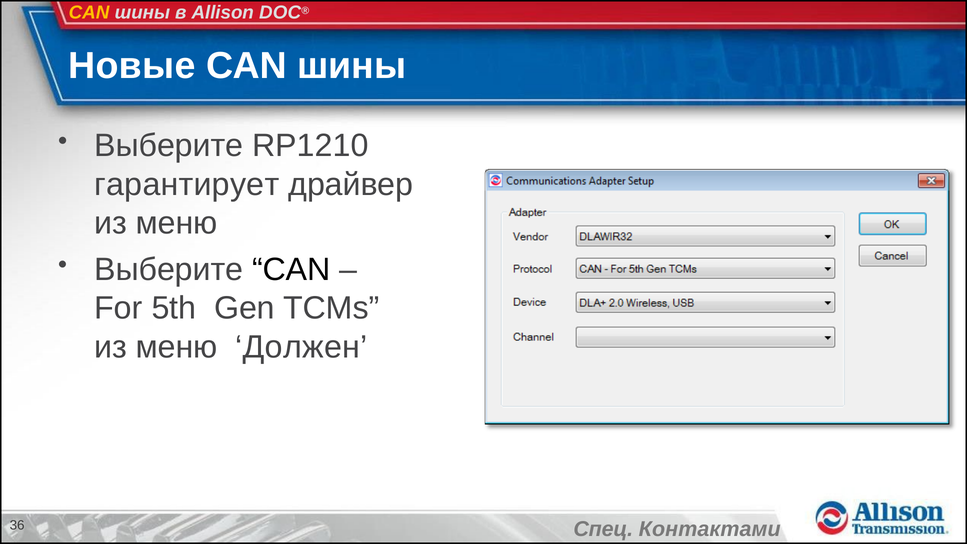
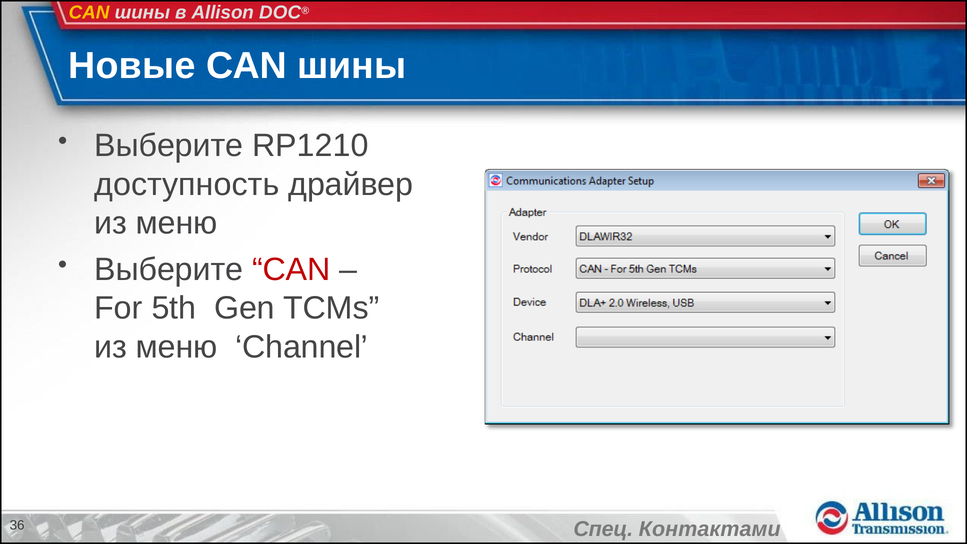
гарантирует: гарантирует -> доступность (187, 184)
CAN colour: black -> red (291, 270)
Должен: Должен -> Channel (302, 347)
